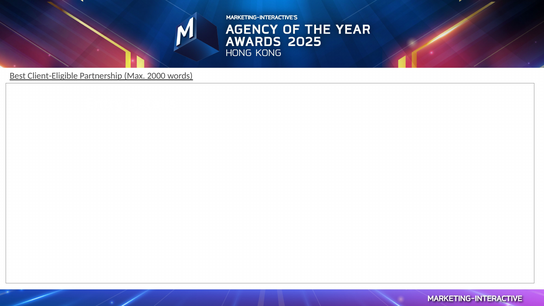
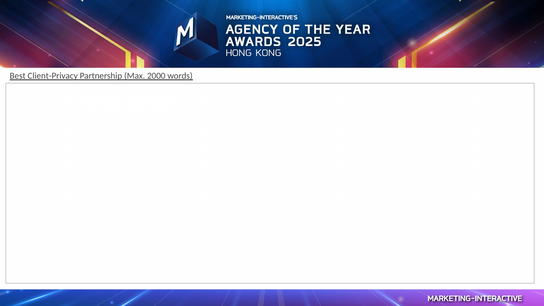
Client-Eligible: Client-Eligible -> Client-Privacy (53, 76)
